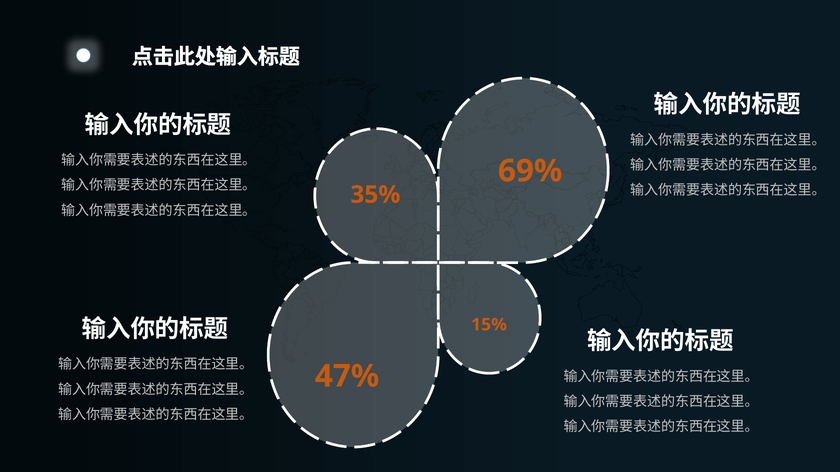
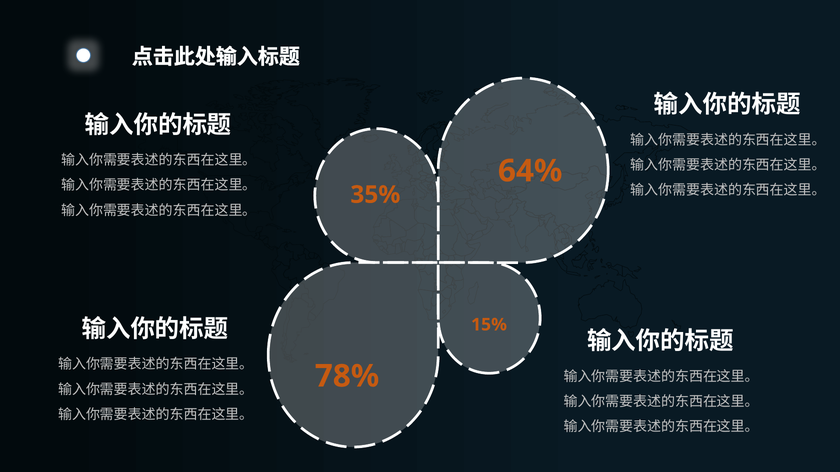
69%: 69% -> 64% (530, 171)
47%: 47% -> 78% (347, 377)
